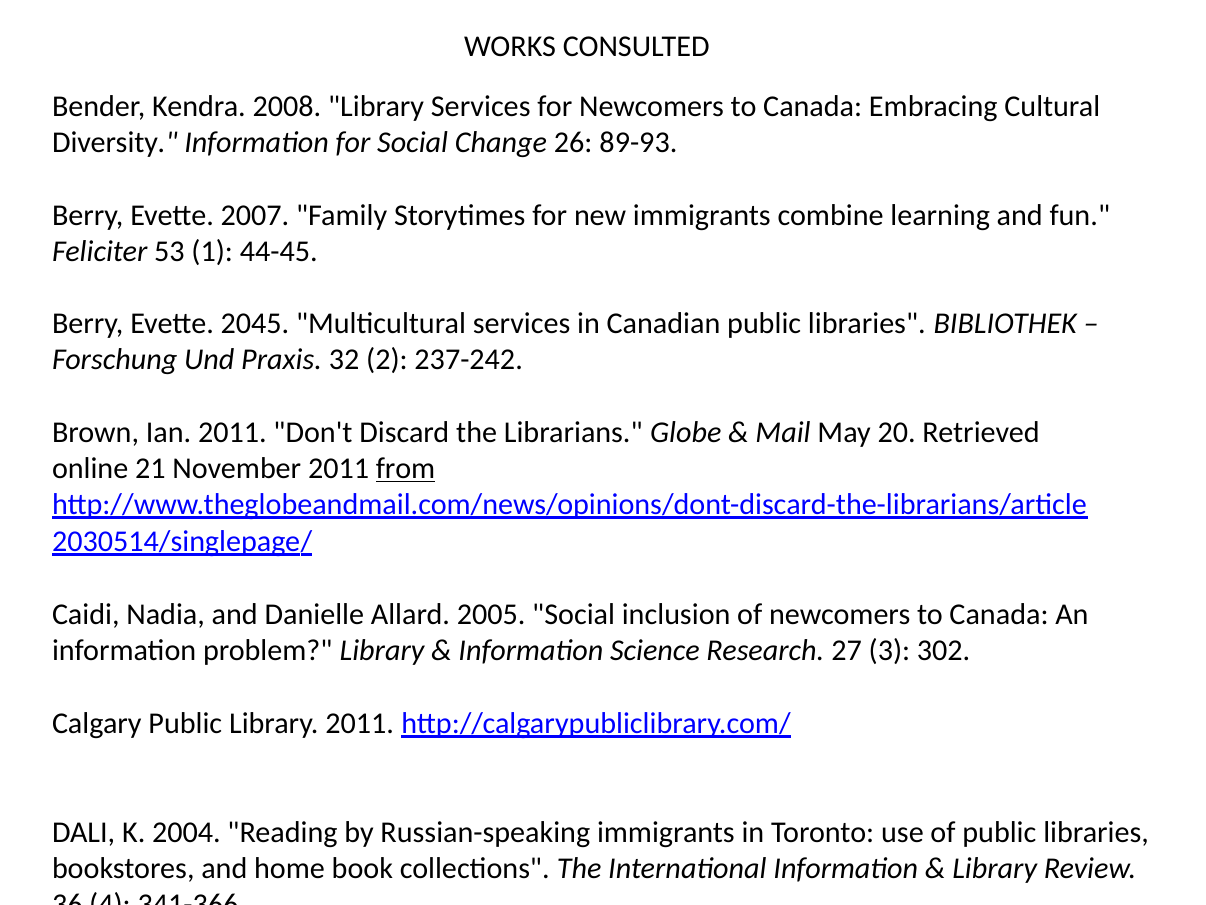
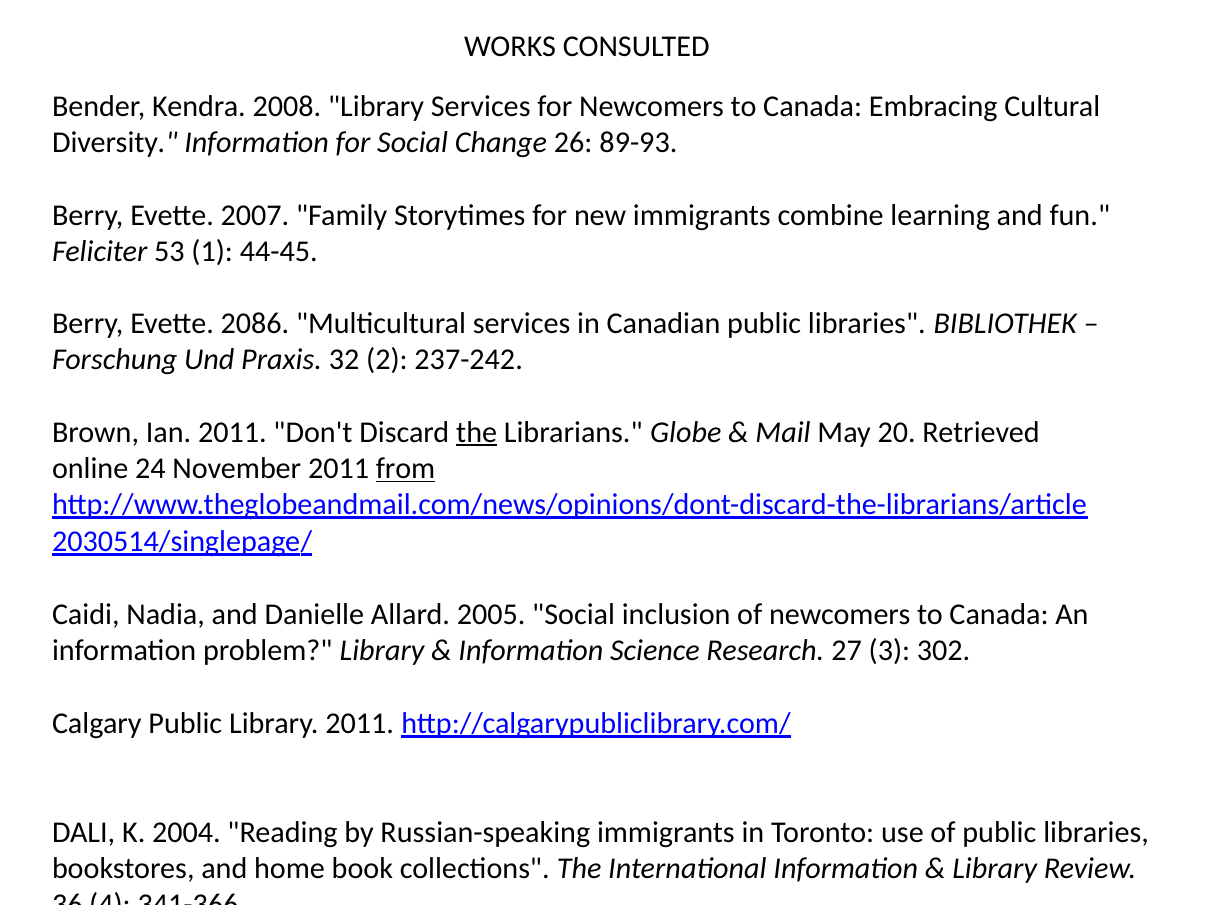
2045: 2045 -> 2086 (255, 324)
the underline: none -> present (477, 432)
21: 21 -> 24 (150, 468)
